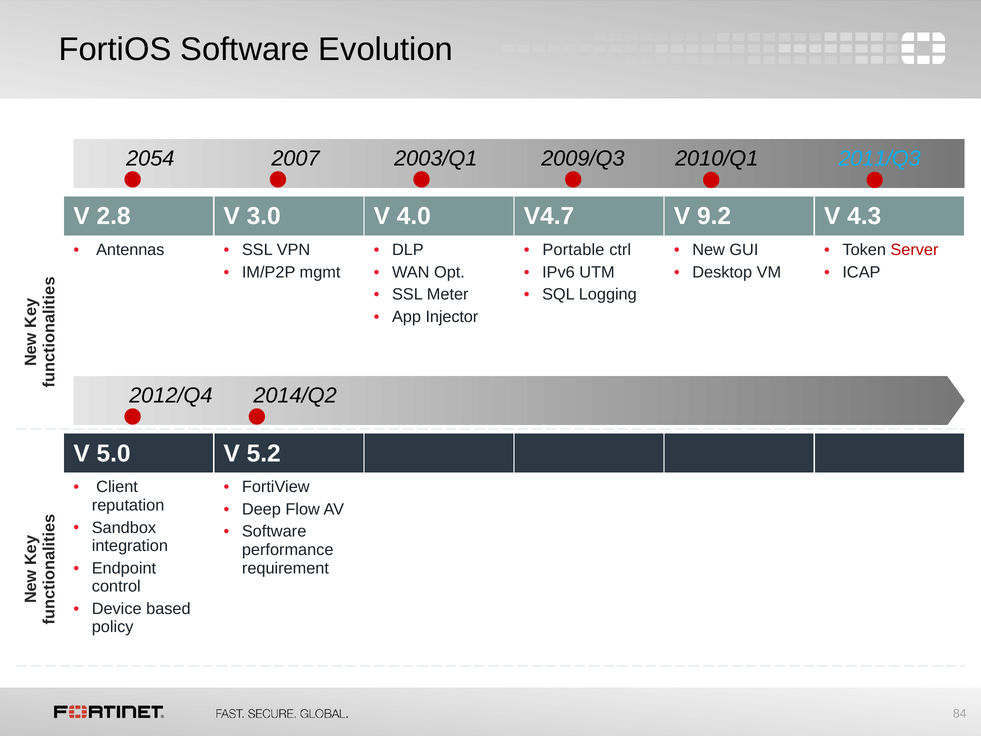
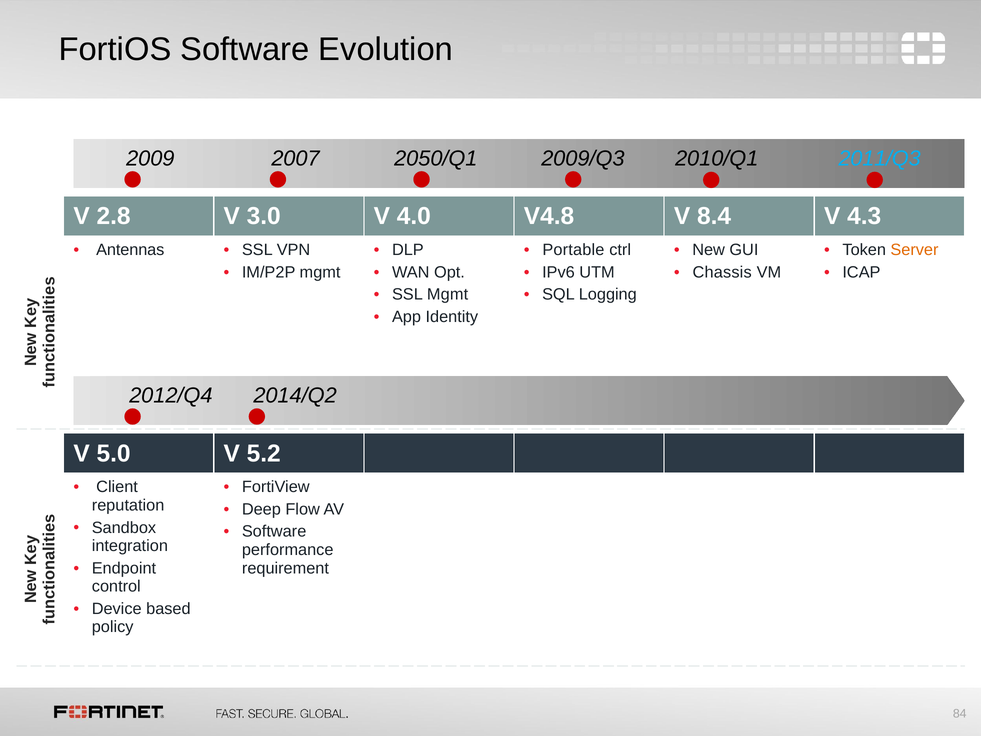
2054: 2054 -> 2009 (150, 158)
2003/Q1: 2003/Q1 -> 2050/Q1 (436, 158)
V4.7: V4.7 -> V4.8 (549, 216)
9.2: 9.2 -> 8.4 (714, 216)
Server colour: red -> orange (914, 250)
Desktop: Desktop -> Chassis (722, 272)
SSL Meter: Meter -> Mgmt (448, 294)
Injector: Injector -> Identity (452, 317)
